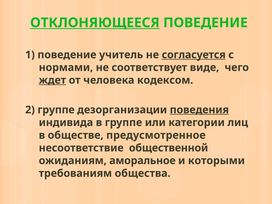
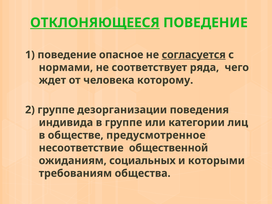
учитель: учитель -> опасное (121, 55)
виде: виде -> ряда (204, 67)
ждет underline: present -> none (52, 80)
кодексом: кодексом -> которому (165, 80)
поведения underline: present -> none (199, 110)
аморальное: аморальное -> социальных (142, 161)
